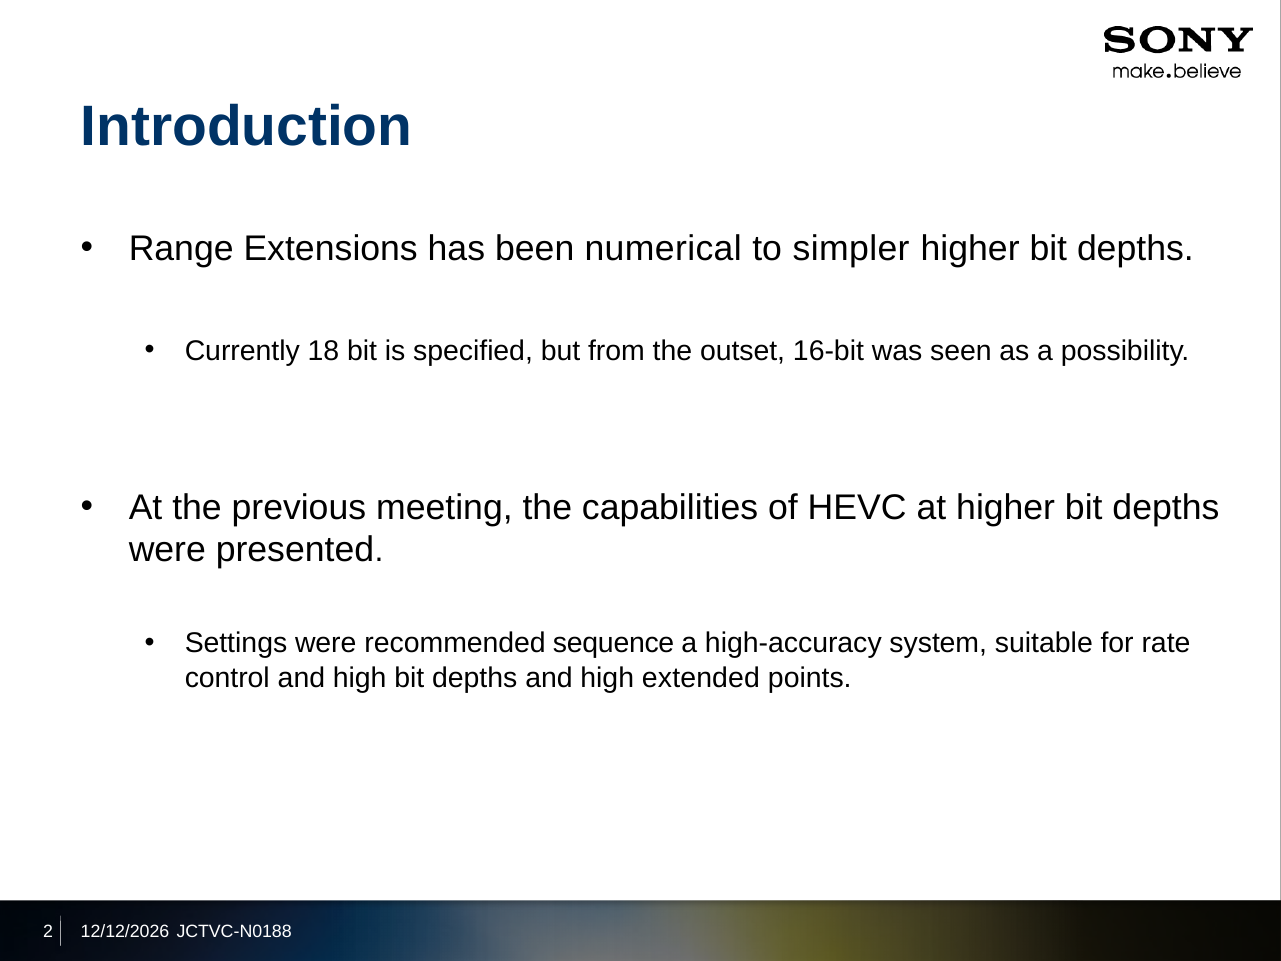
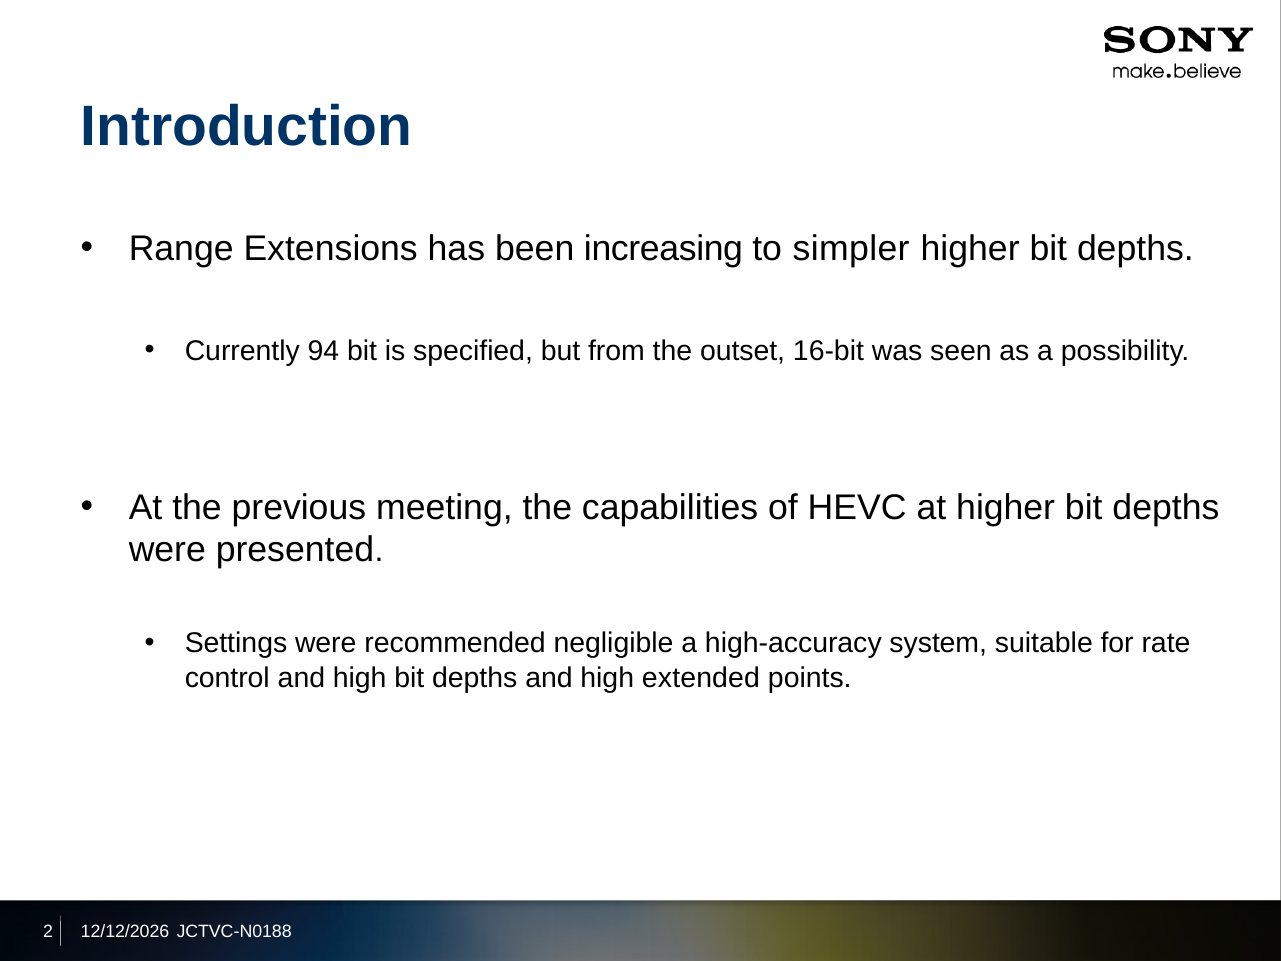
numerical: numerical -> increasing (664, 249)
18: 18 -> 94 (323, 351)
sequence: sequence -> negligible (614, 643)
